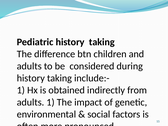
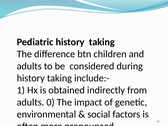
adults 1: 1 -> 0 (51, 102)
